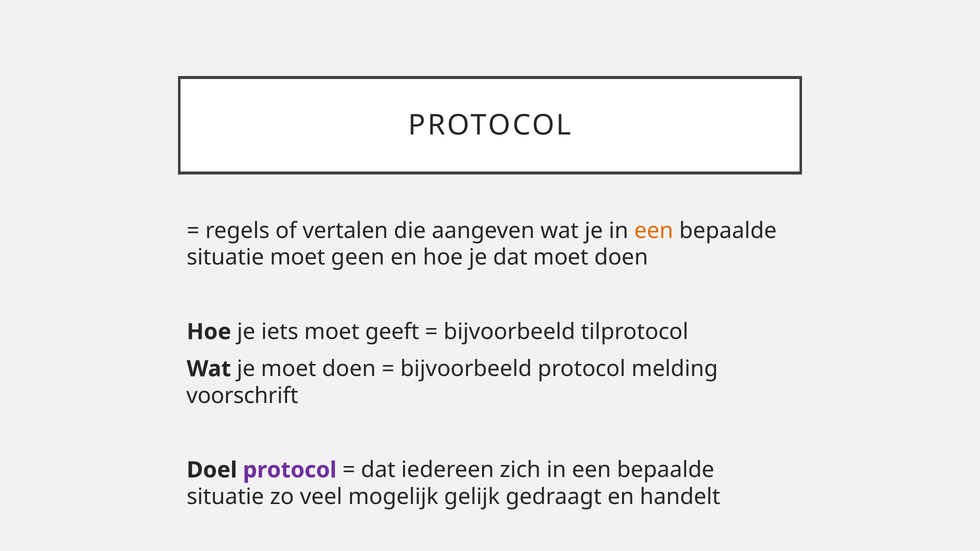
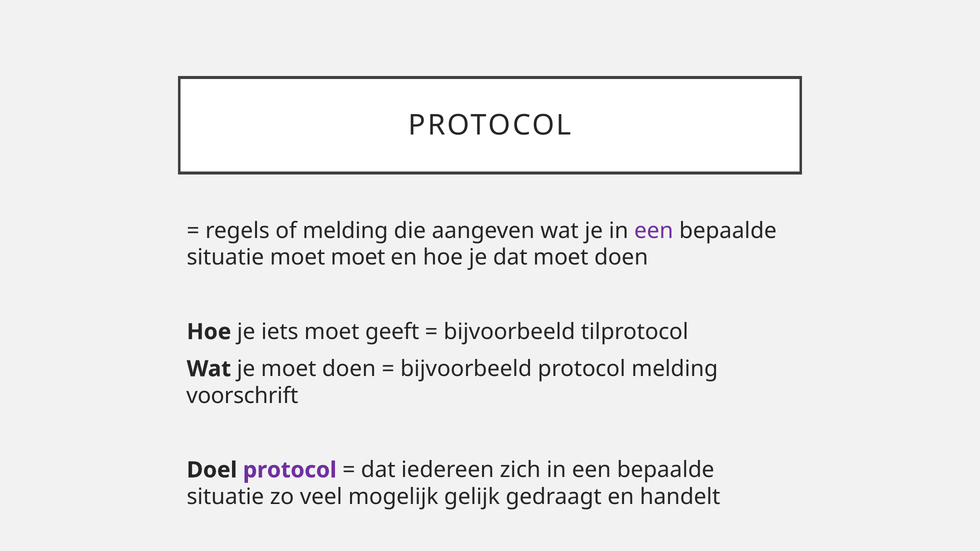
of vertalen: vertalen -> melding (345, 231)
een colour: orange -> purple (654, 231)
moet geen: geen -> moet (358, 258)
